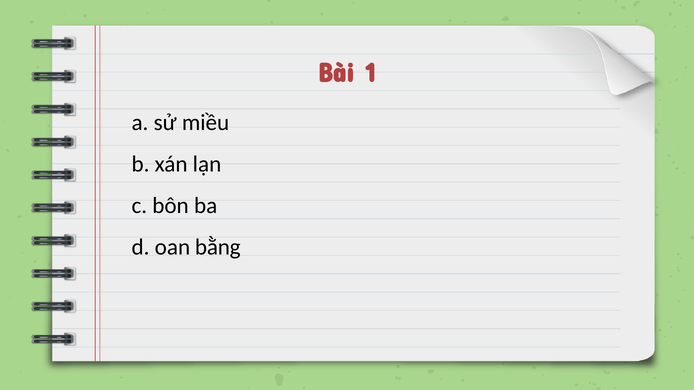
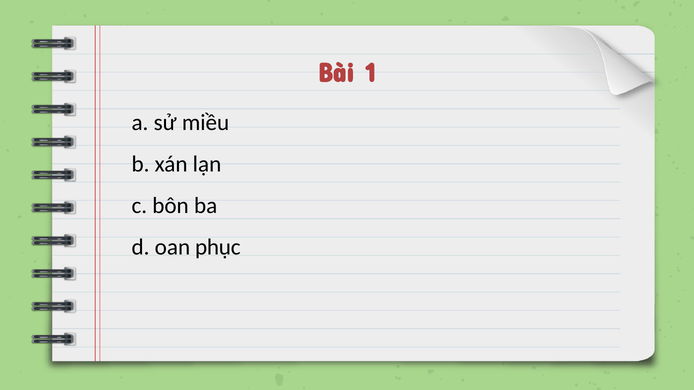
bằng: bằng -> phục (218, 248)
